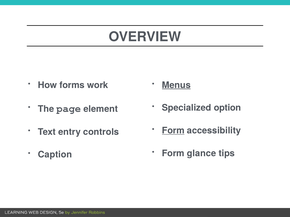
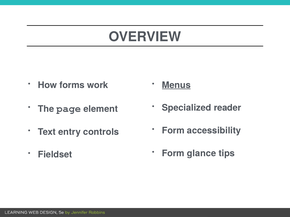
option: option -> reader (227, 108)
Form underline: present -> none (173, 131)
Caption: Caption -> Fieldset (55, 155)
